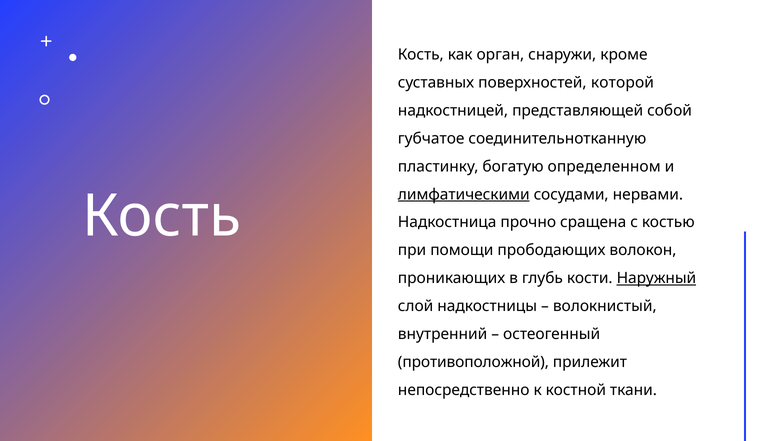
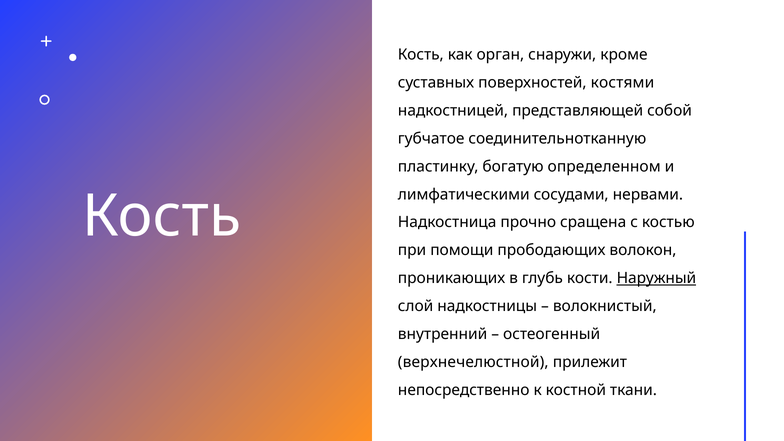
которой: которой -> костями (622, 83)
лимфатическими underline: present -> none (464, 194)
противоположной: противоположной -> верхнечелюстной (473, 362)
